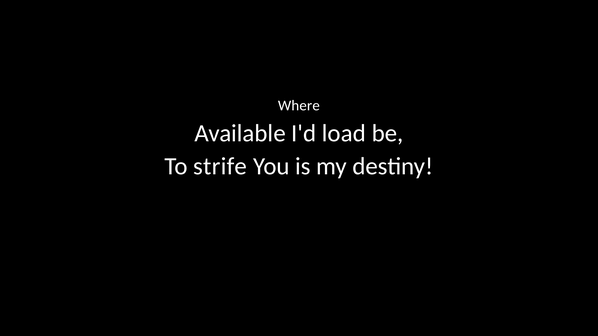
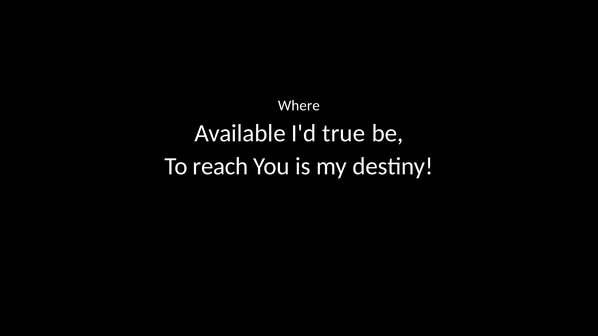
load: load -> true (344, 133)
strife: strife -> reach (220, 167)
